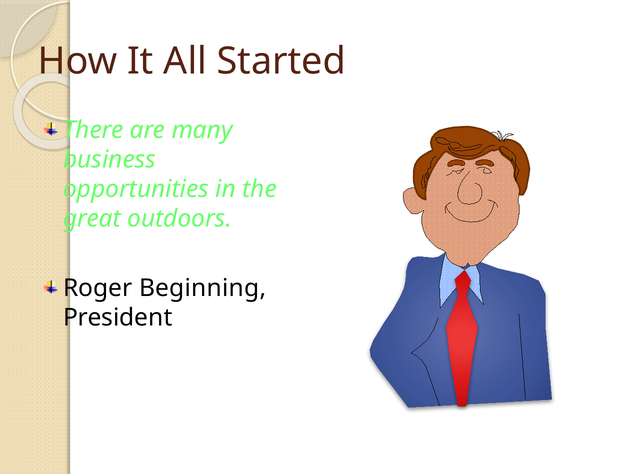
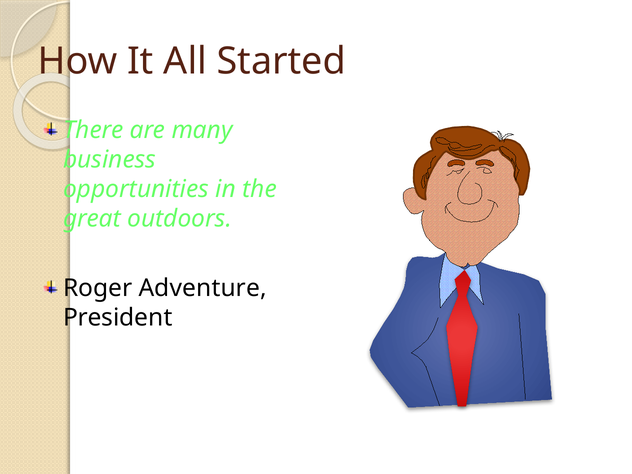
Beginning: Beginning -> Adventure (203, 288)
